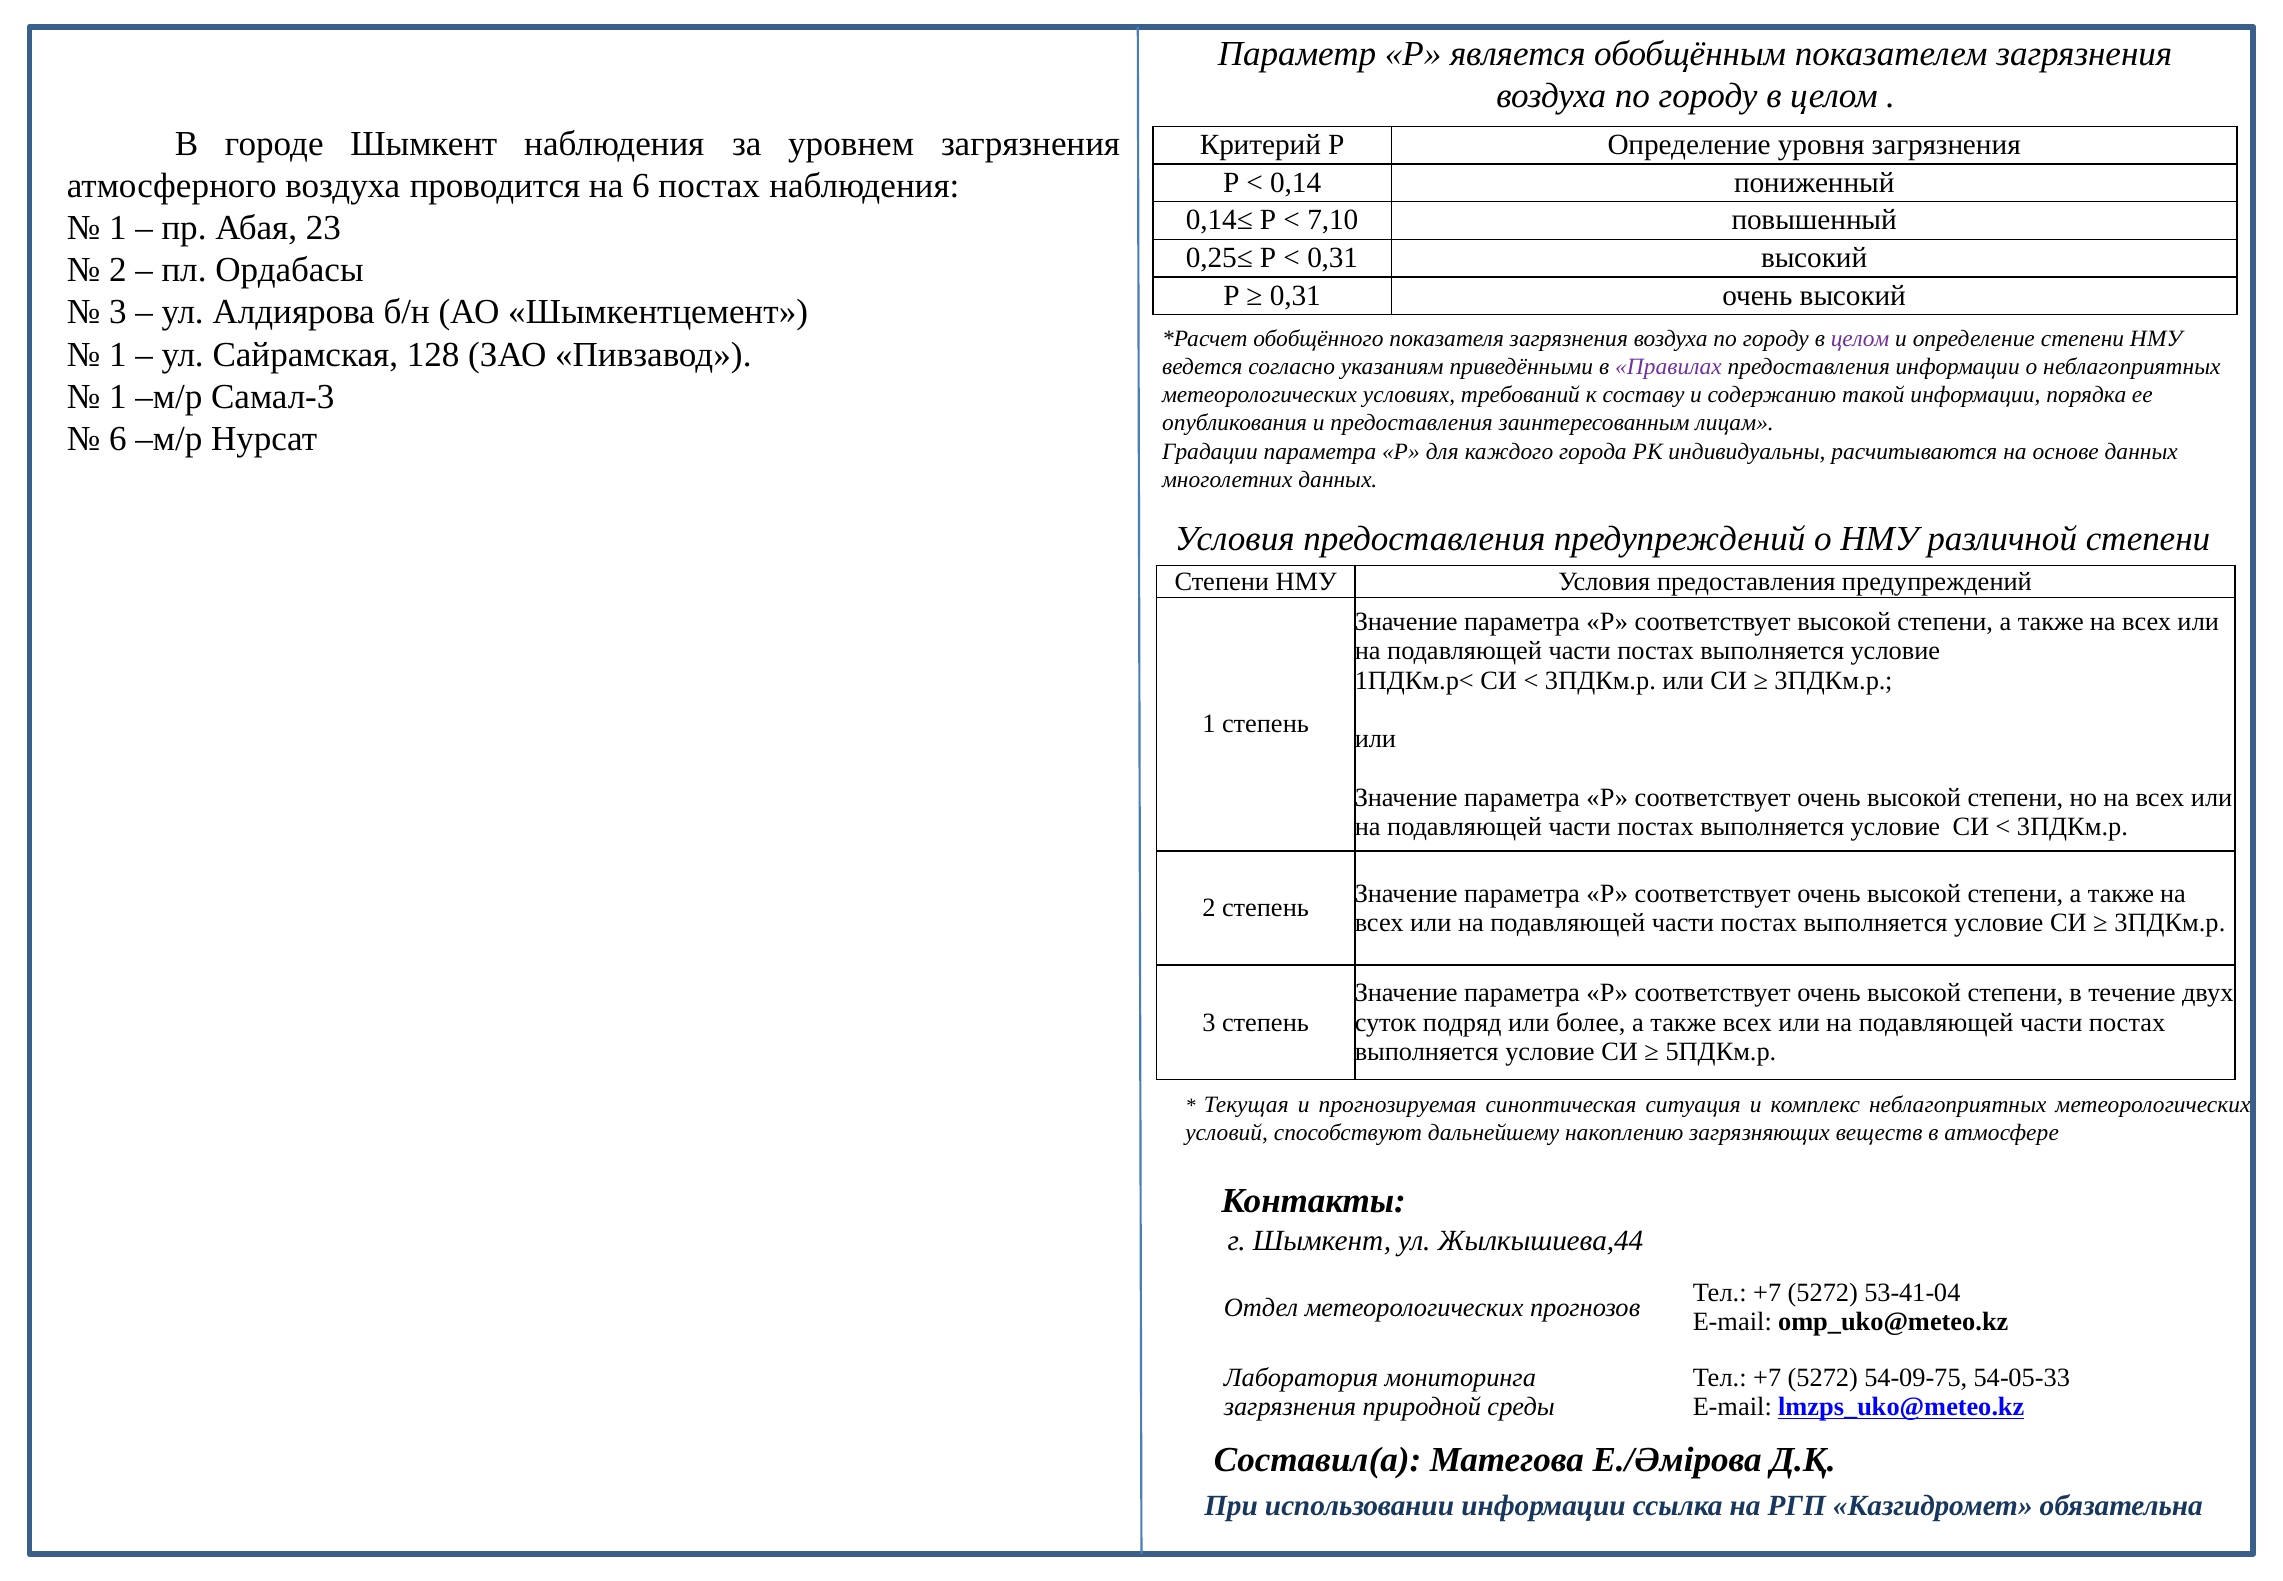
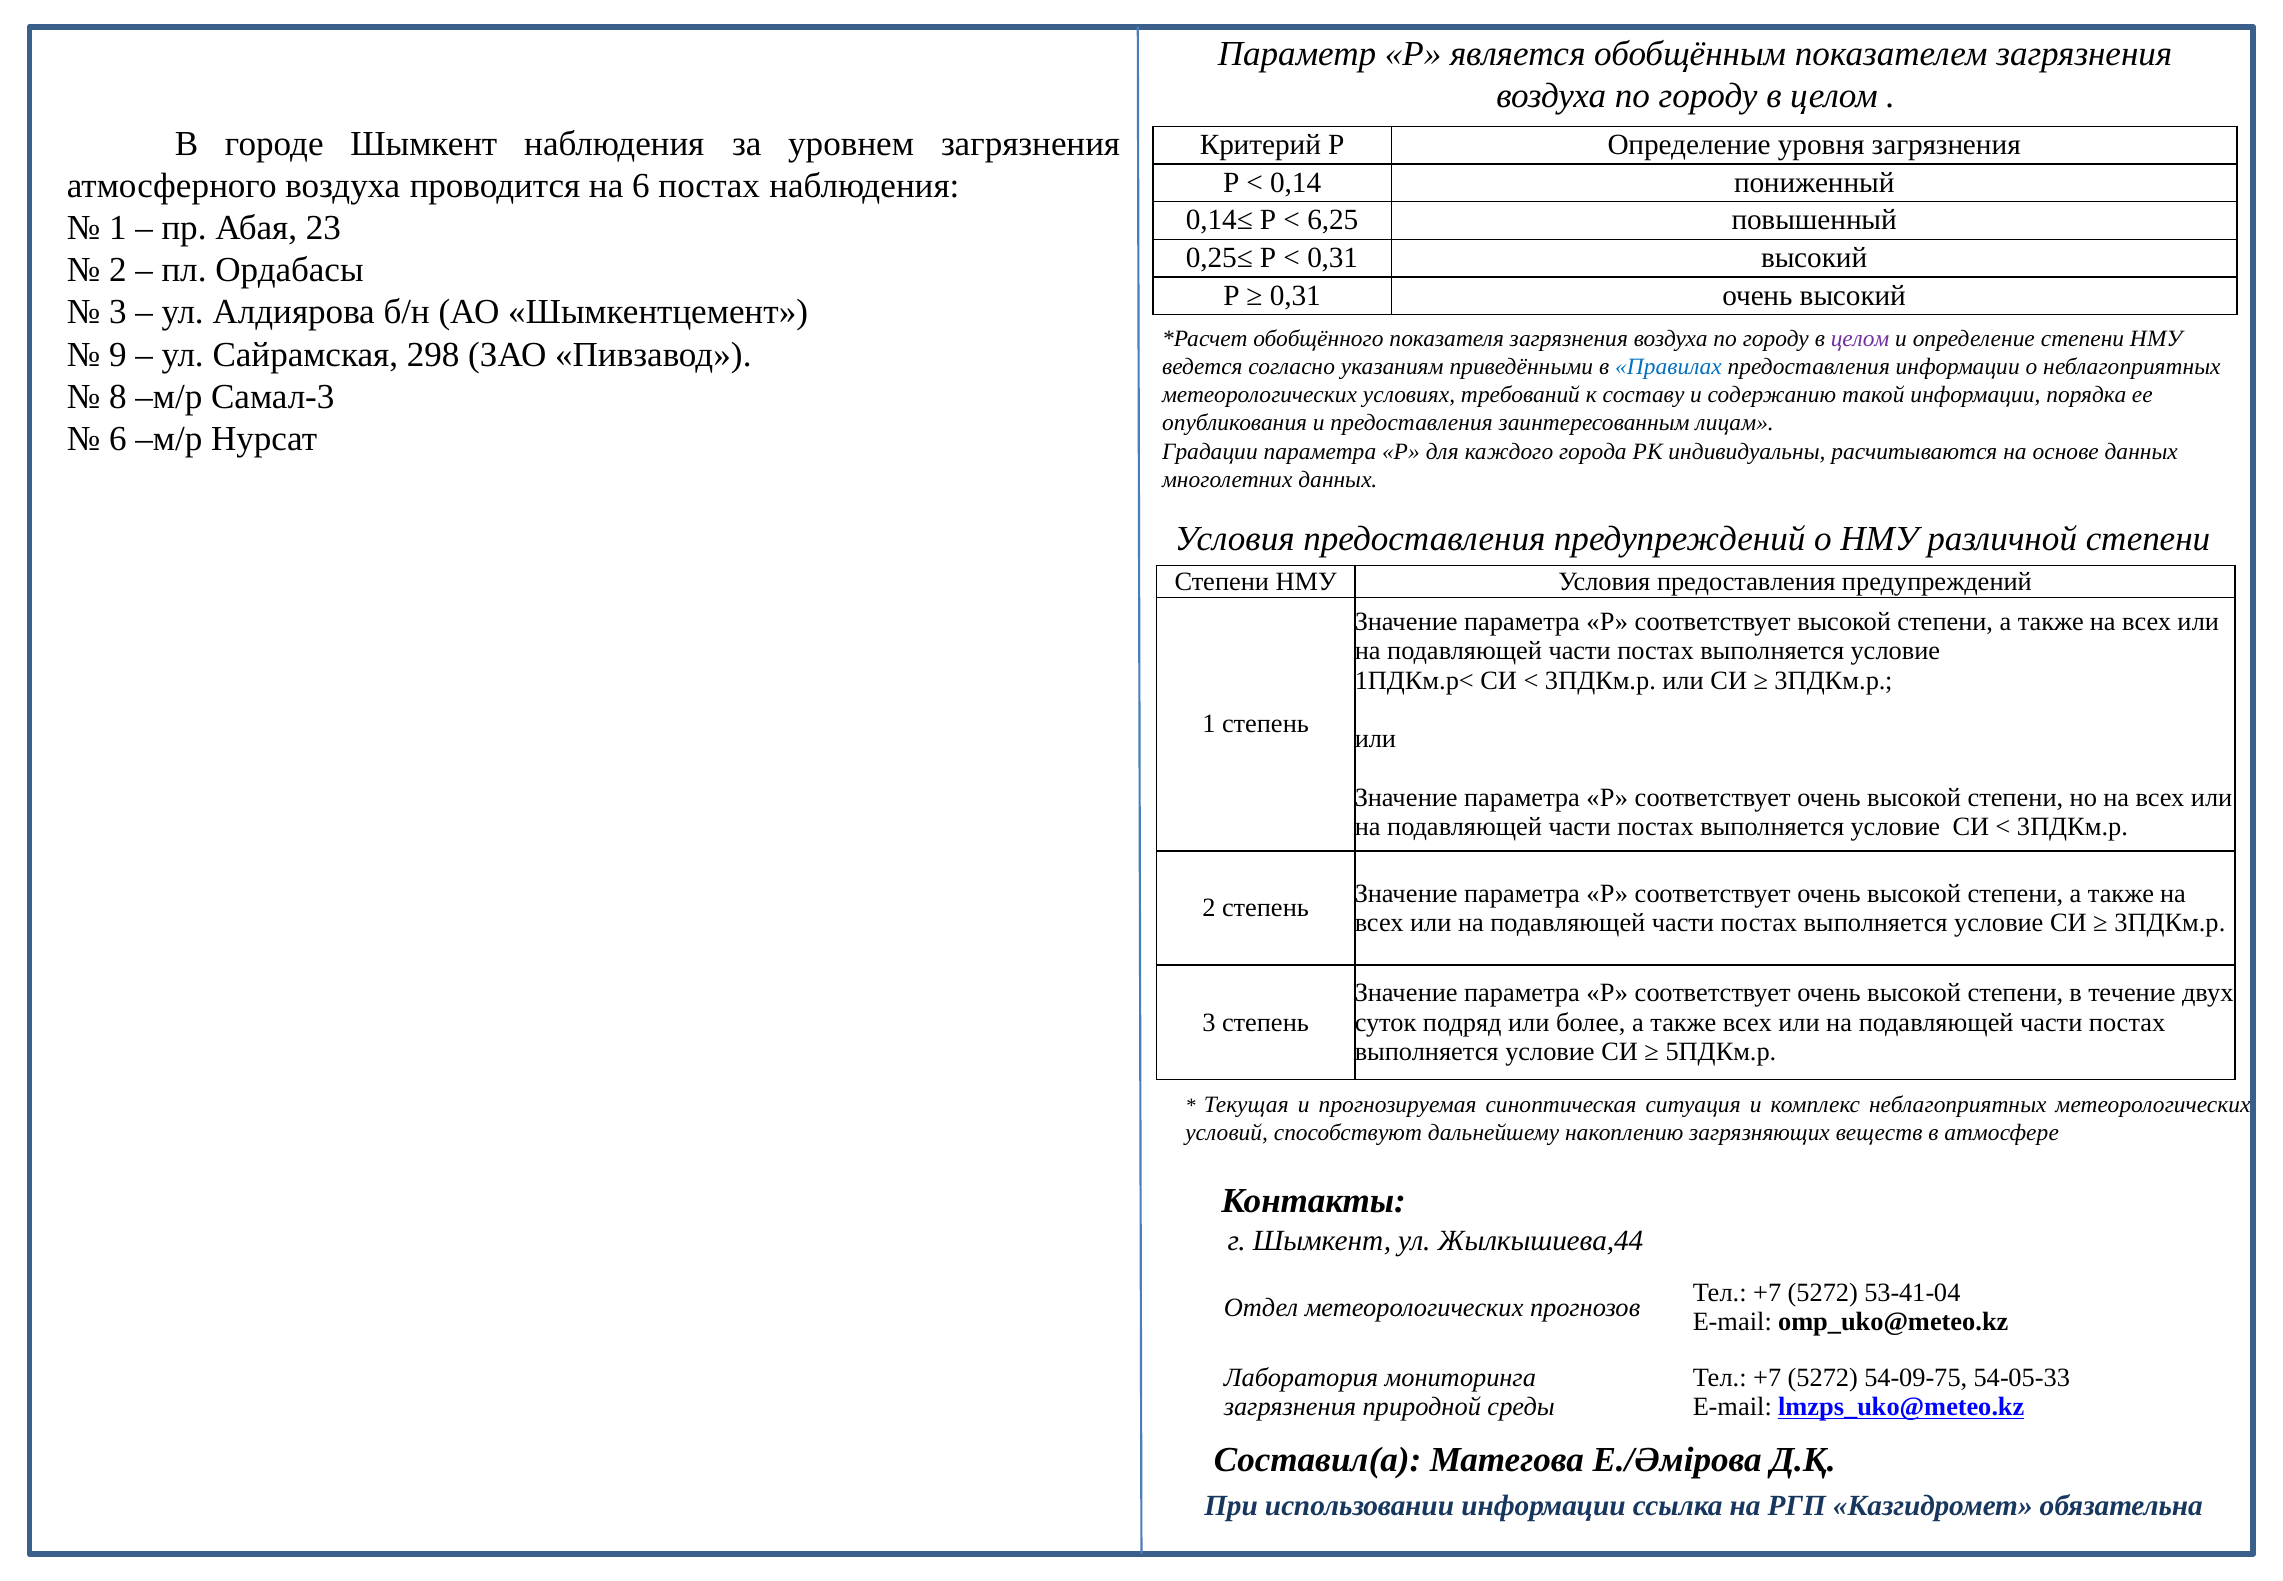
7,10: 7,10 -> 6,25 (1333, 220)
1: 1 -> 9 (118, 354)
128: 128 -> 298 (433, 354)
Правилах colour: purple -> blue (1668, 367)
1: 1 -> 8 (118, 397)
